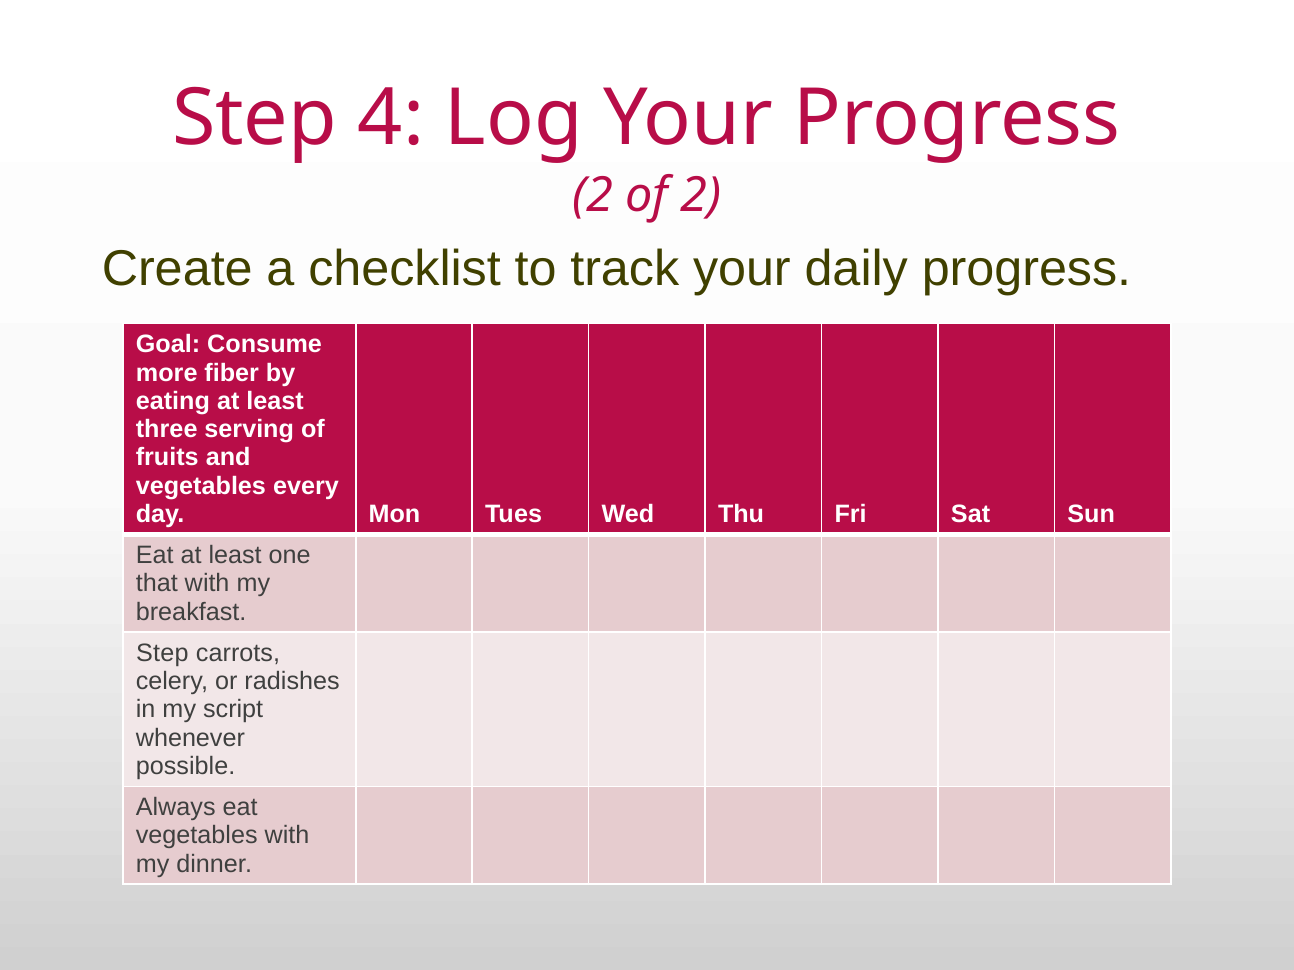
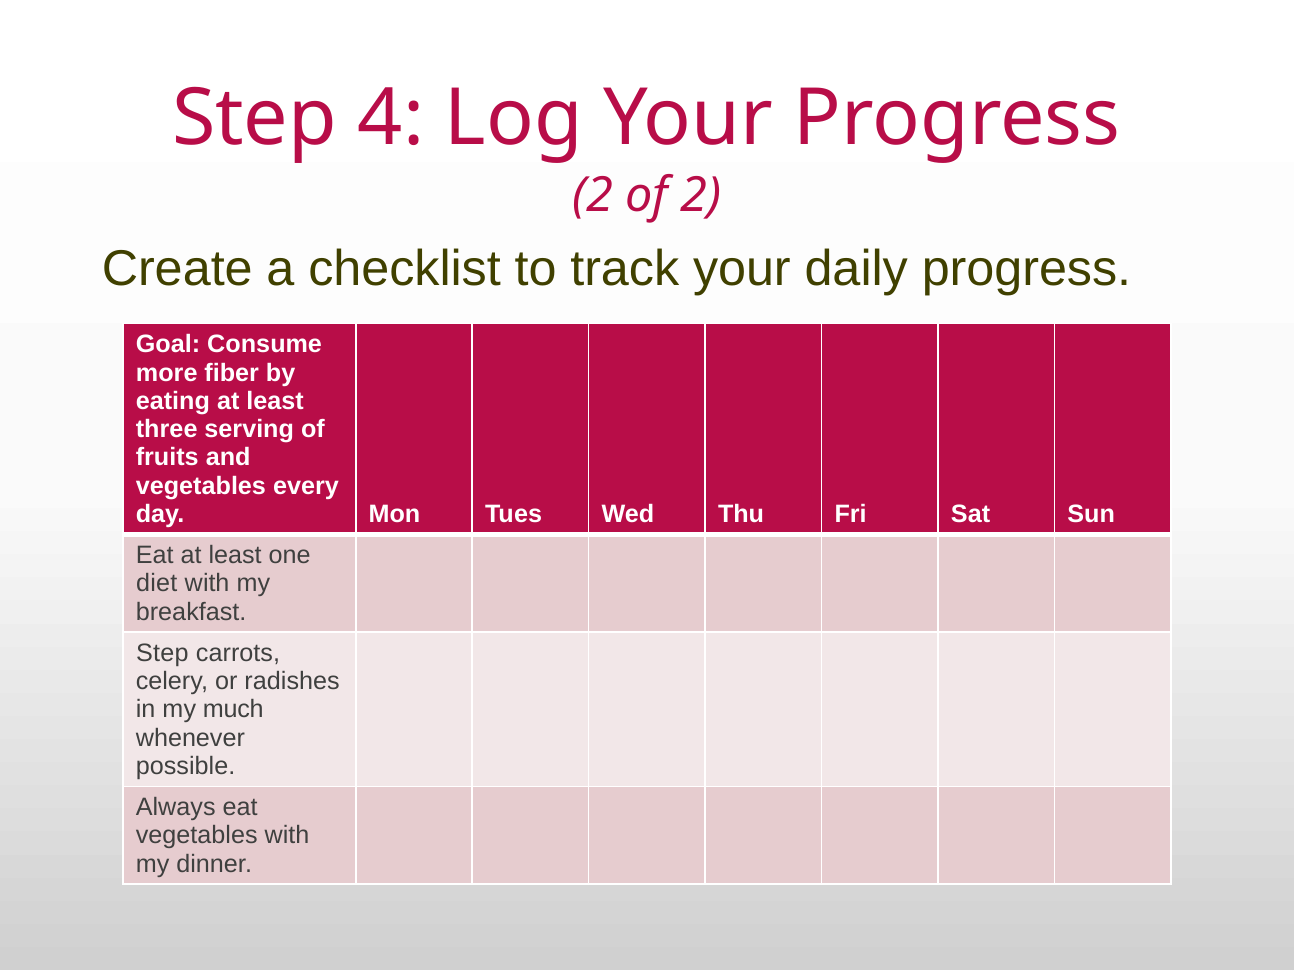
that: that -> diet (157, 584)
script: script -> much (233, 710)
